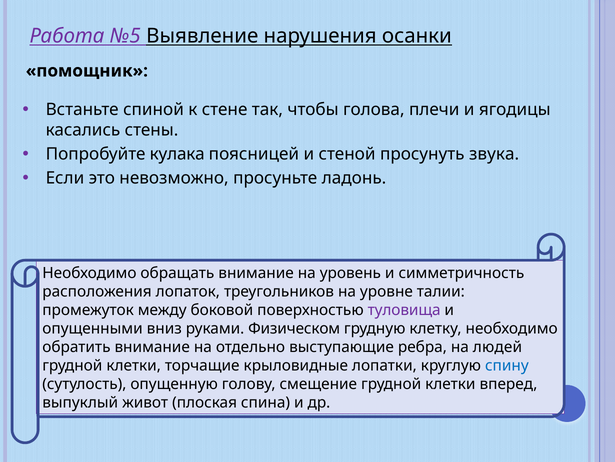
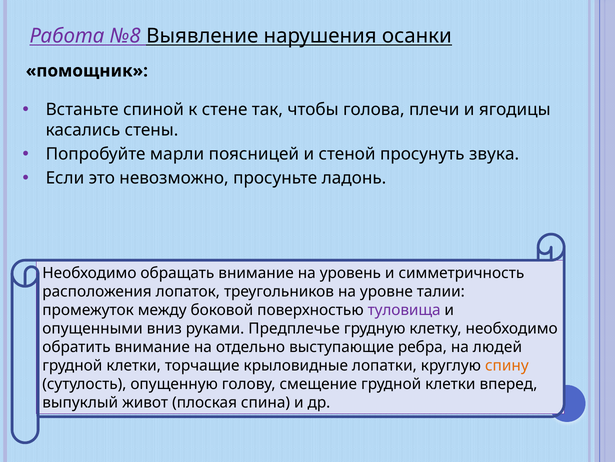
№5: №5 -> №8 (125, 36)
кулака: кулака -> марли (177, 154)
Физическом: Физическом -> Предплечье (294, 328)
спину colour: blue -> orange (507, 365)
